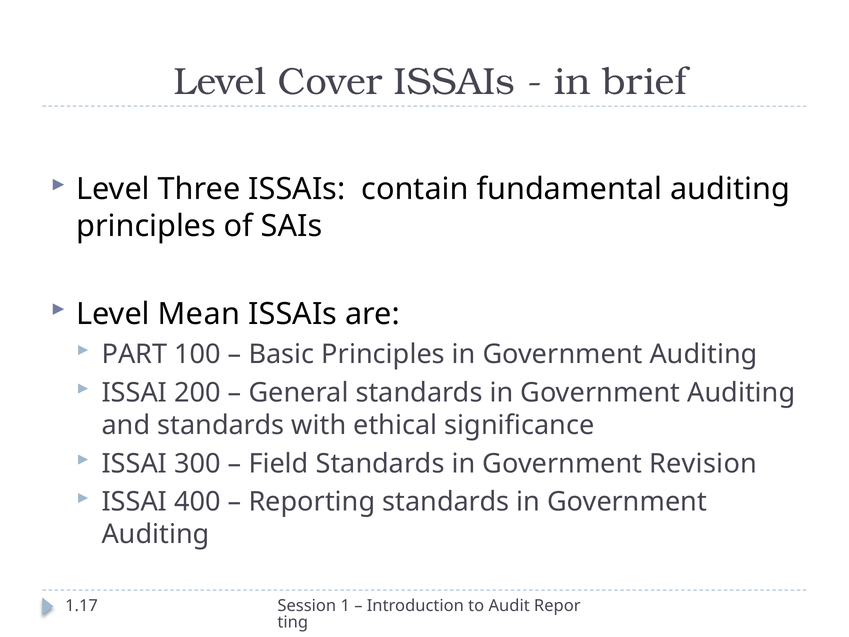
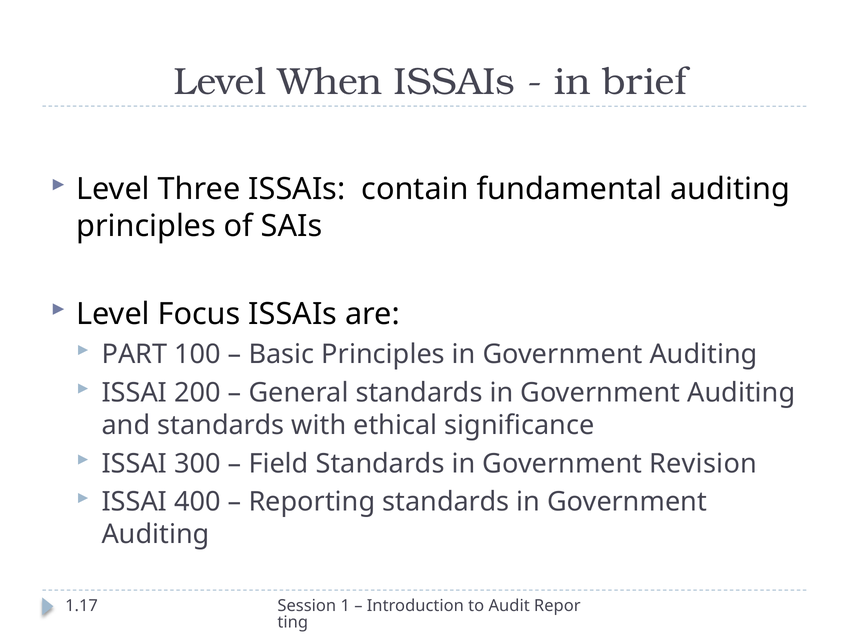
Cover: Cover -> When (330, 82)
Mean: Mean -> Focus (199, 314)
